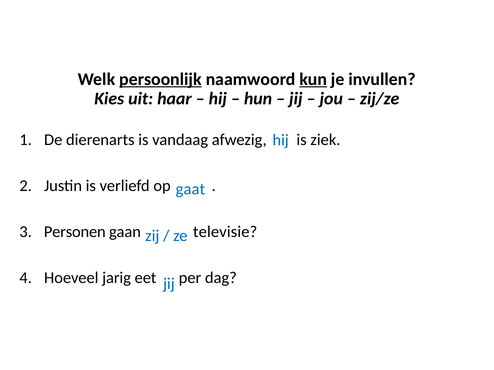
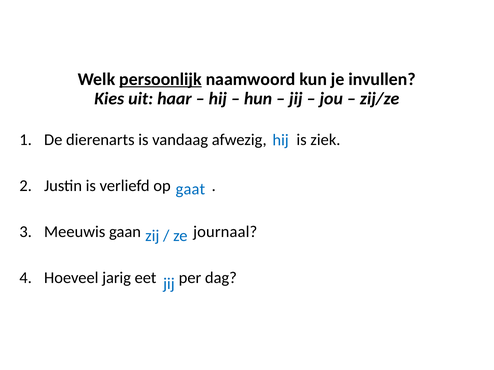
kun underline: present -> none (313, 79)
Personen: Personen -> Meeuwis (75, 232)
televisie: televisie -> journaal (225, 232)
